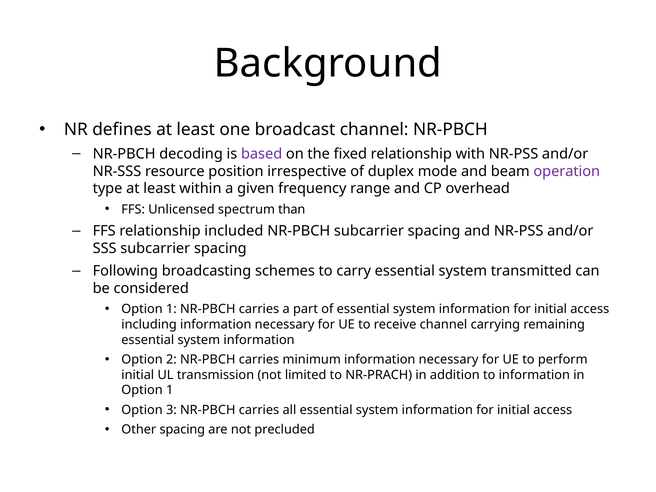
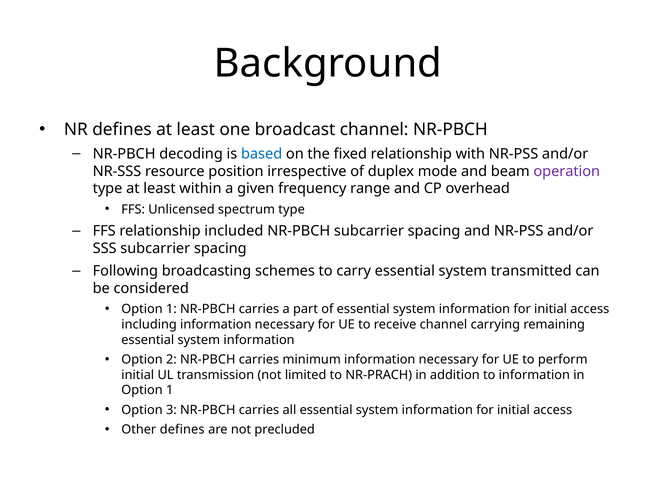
based colour: purple -> blue (262, 154)
spectrum than: than -> type (292, 209)
Other spacing: spacing -> defines (182, 429)
